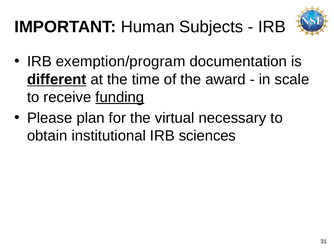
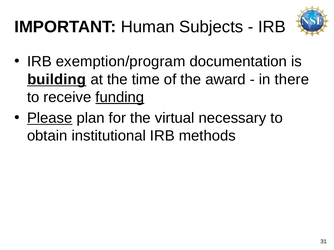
different: different -> building (57, 80)
scale: scale -> there (292, 80)
Please underline: none -> present (50, 118)
sciences: sciences -> methods (207, 136)
